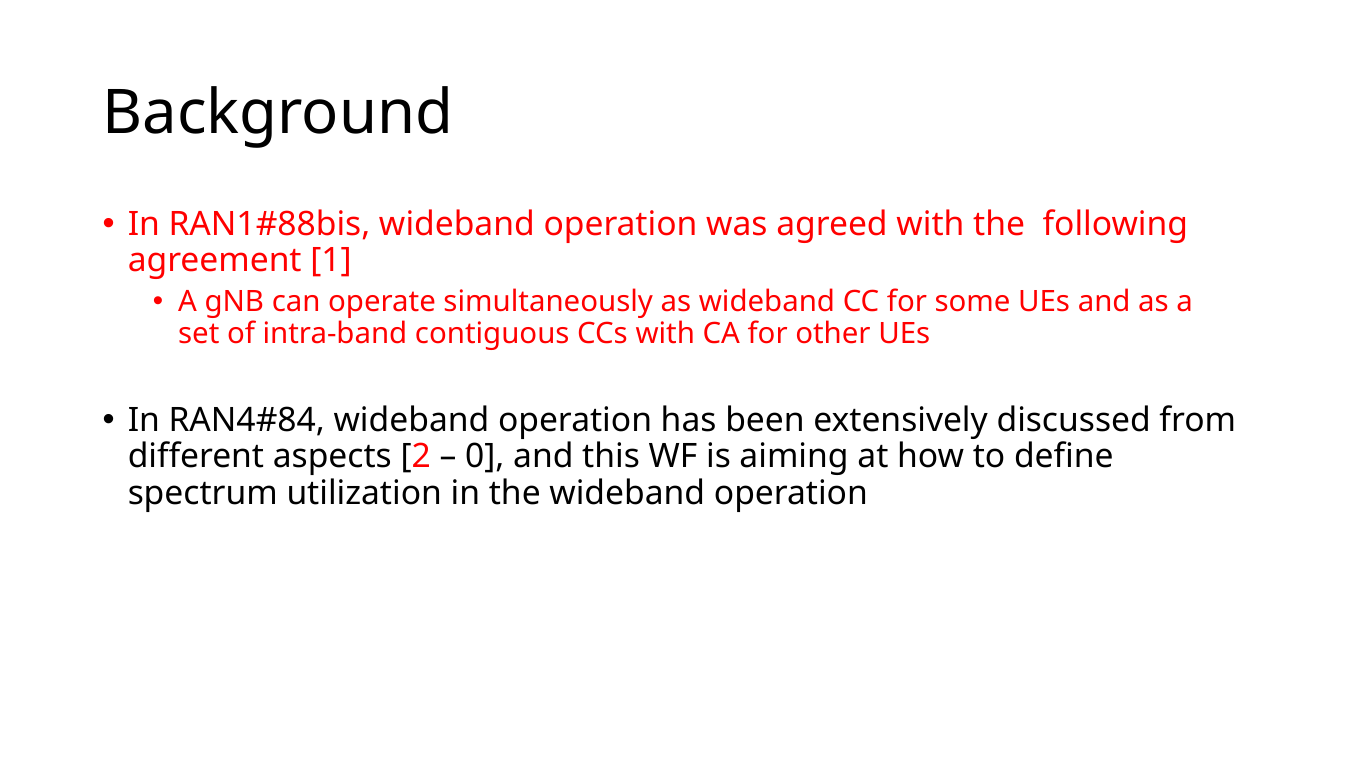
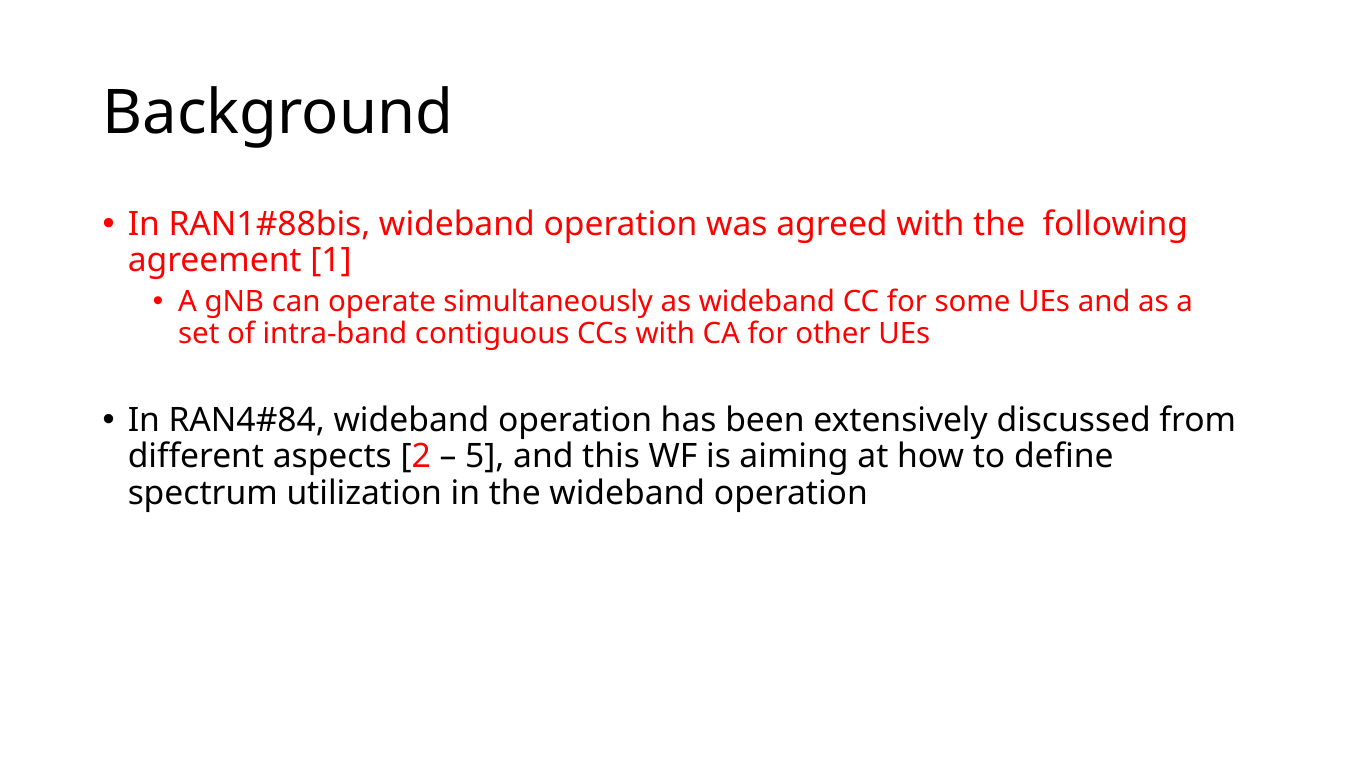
0: 0 -> 5 (485, 457)
